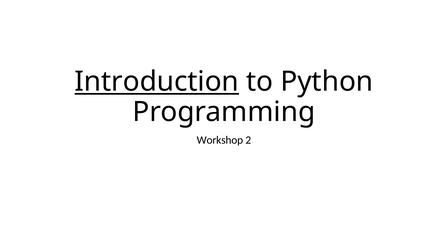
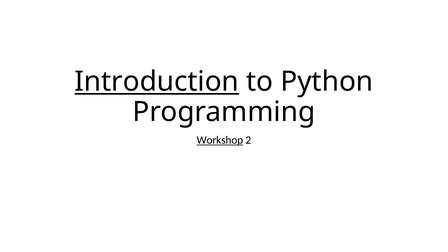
Workshop underline: none -> present (220, 140)
